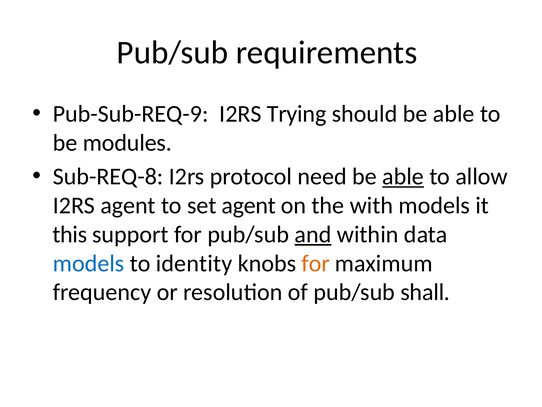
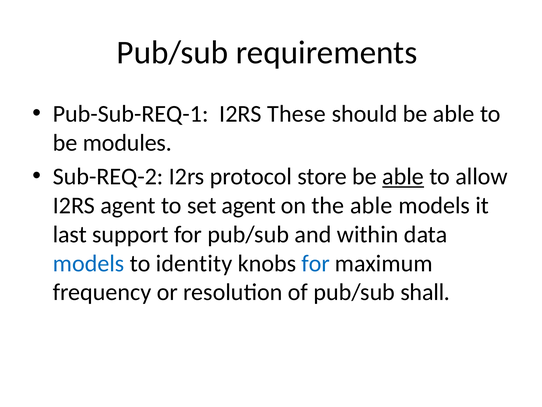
Pub-Sub-REQ-9: Pub-Sub-REQ-9 -> Pub-Sub-REQ-1 (131, 114)
Trying: Trying -> These (296, 114)
Sub-REQ-8: Sub-REQ-8 -> Sub-REQ-2 (108, 176)
need: need -> store (322, 176)
the with: with -> able (371, 205)
this: this -> last (70, 234)
and underline: present -> none (313, 234)
for colour: orange -> blue (316, 263)
